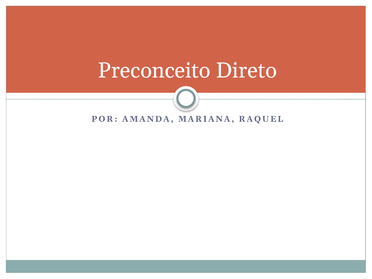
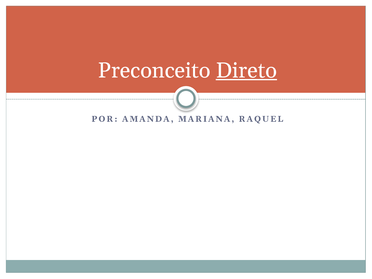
Direto underline: none -> present (246, 70)
